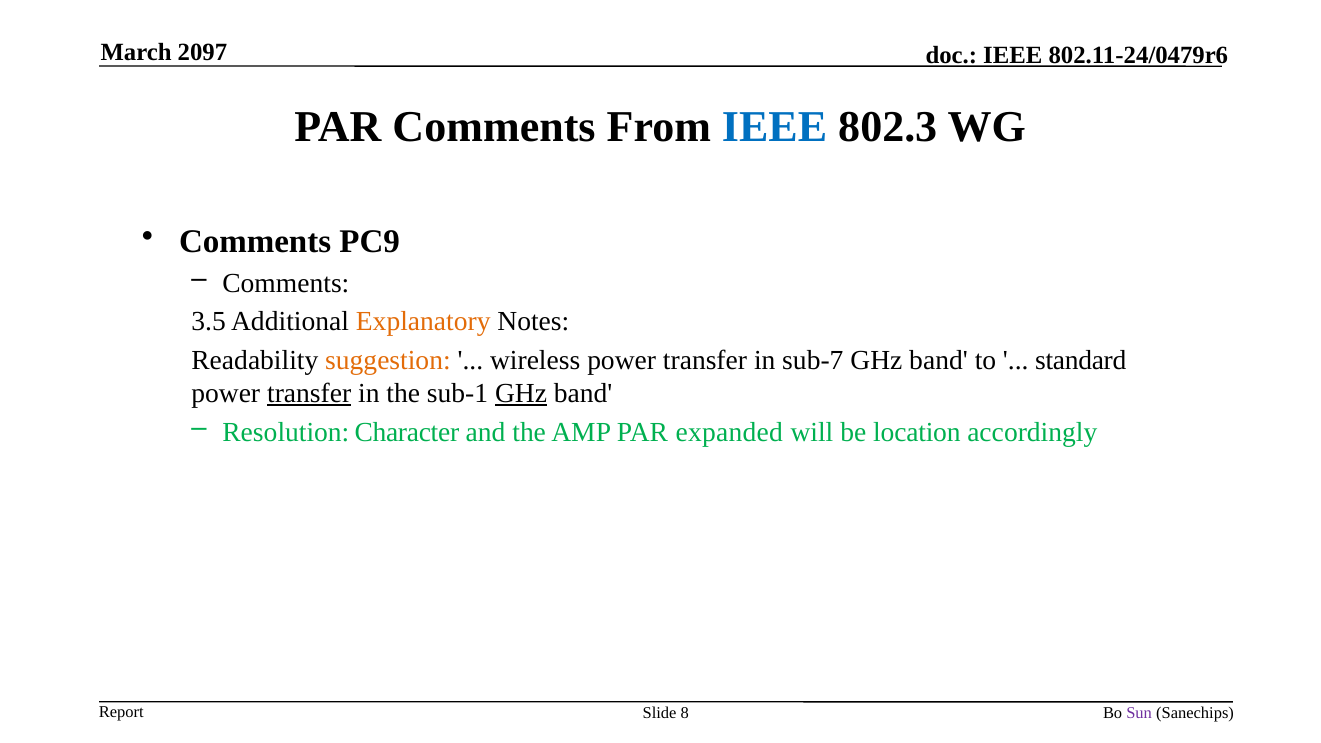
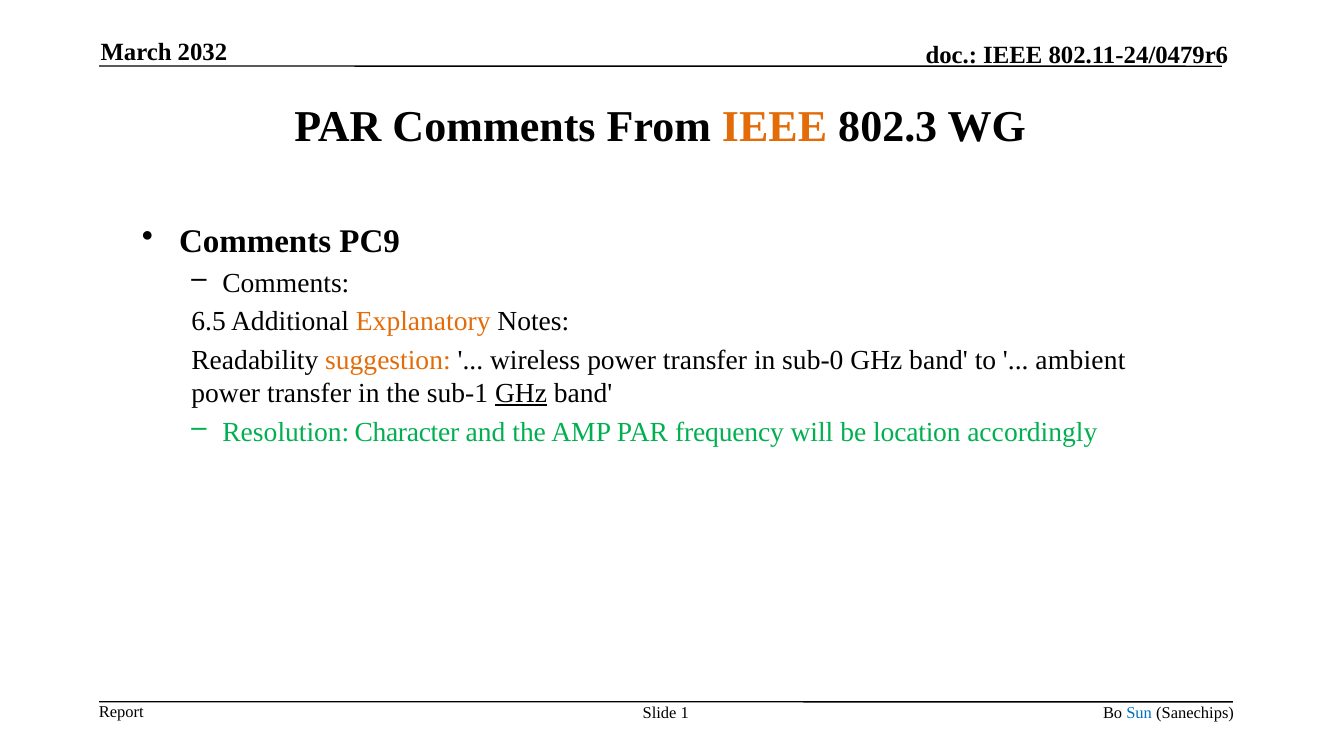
2097: 2097 -> 2032 (202, 53)
IEEE colour: blue -> orange (775, 127)
3.5: 3.5 -> 6.5 (209, 322)
sub-7: sub-7 -> sub-0 (813, 360)
standard: standard -> ambient (1081, 360)
transfer underline: present -> none (309, 393)
expanded: expanded -> frequency (729, 432)
8: 8 -> 1 (685, 713)
Sun colour: purple -> blue (1139, 713)
